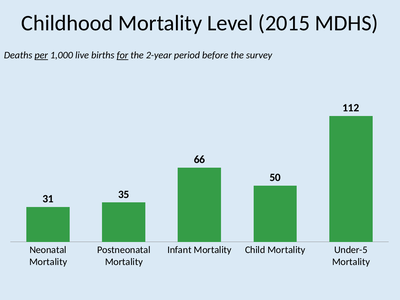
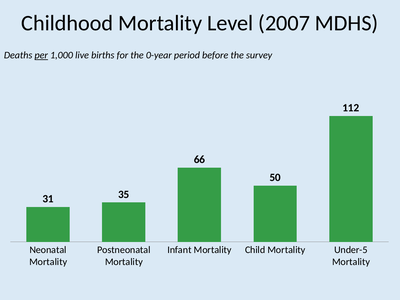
2015: 2015 -> 2007 (284, 23)
for underline: present -> none (122, 55)
2-year: 2-year -> 0-year (159, 55)
